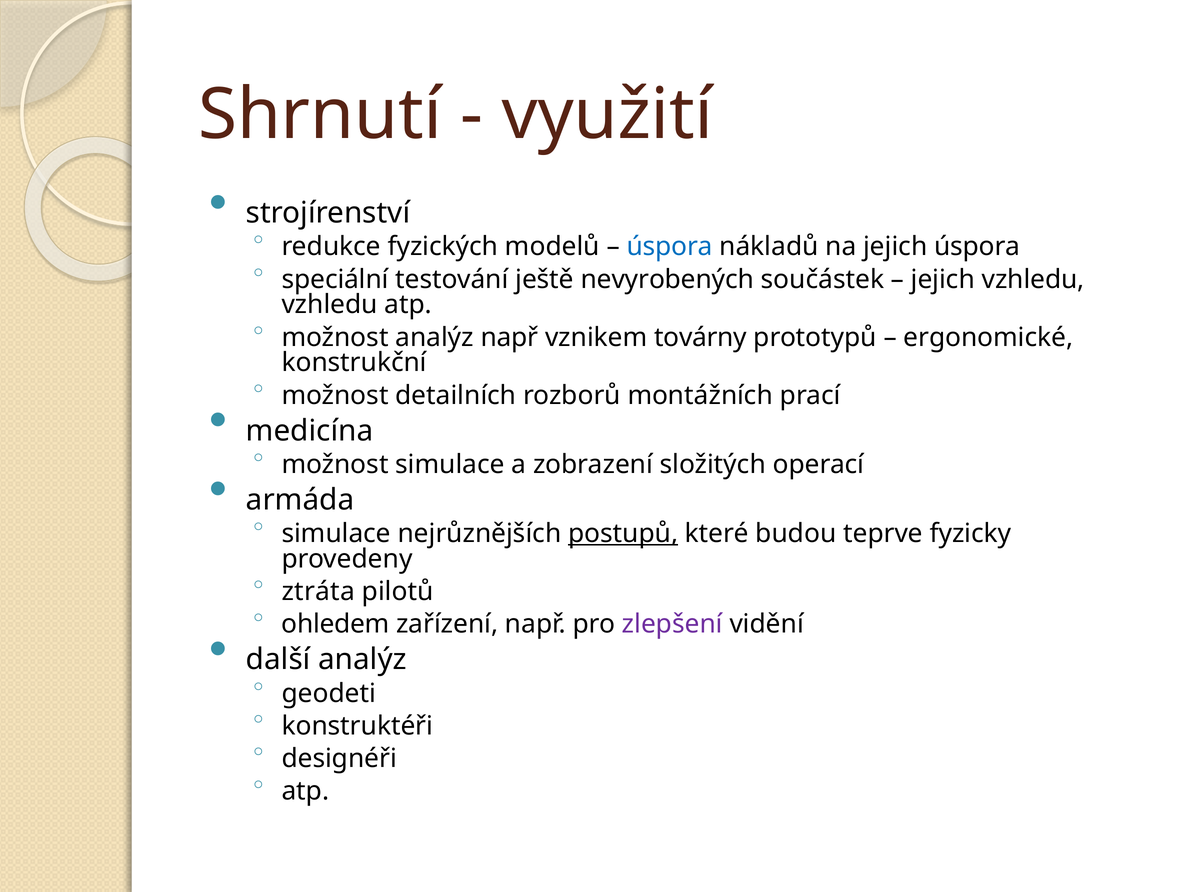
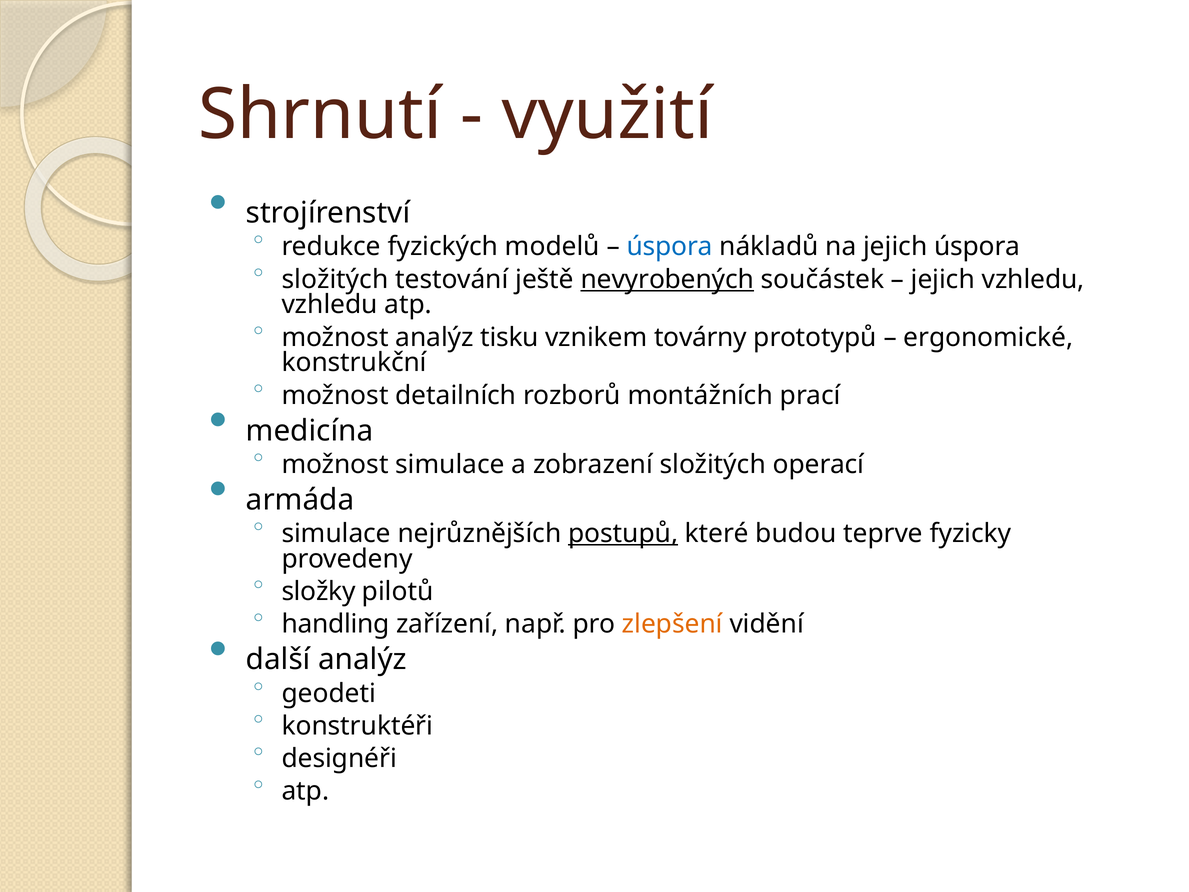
speciální: speciální -> složitých (335, 279)
nevyrobených underline: none -> present (667, 279)
analýz např: např -> tisku (509, 337)
ztráta: ztráta -> složky (319, 591)
ohledem: ohledem -> handling (336, 624)
zlepšení colour: purple -> orange (672, 624)
